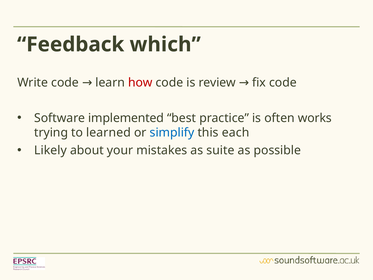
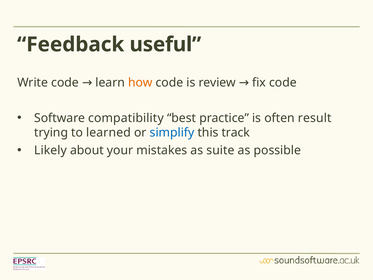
which: which -> useful (165, 44)
how colour: red -> orange (140, 82)
implemented: implemented -> compatibility (126, 118)
works: works -> result (315, 118)
each: each -> track (236, 133)
